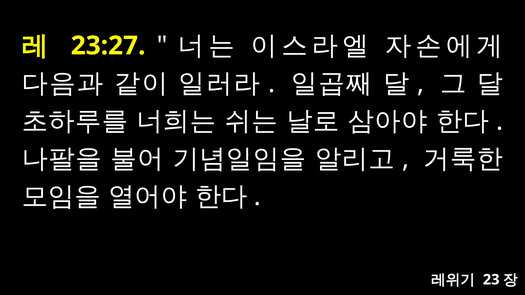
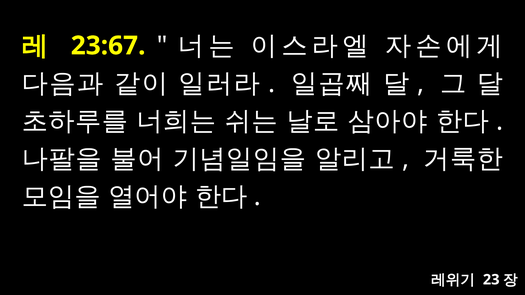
23:27: 23:27 -> 23:67 (108, 46)
